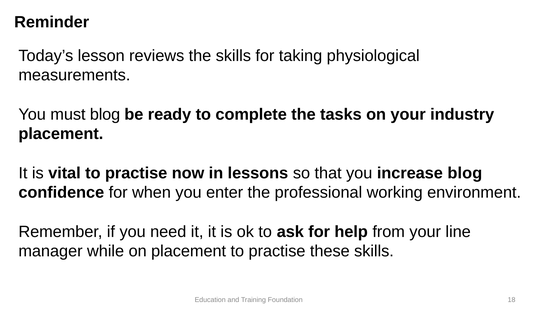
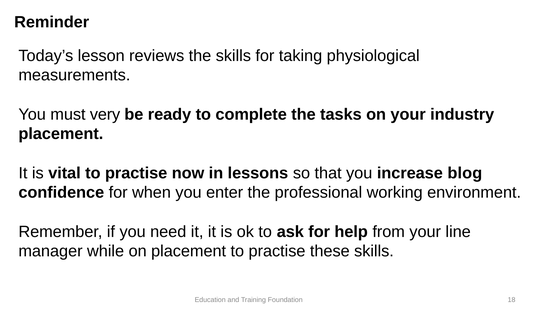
must blog: blog -> very (105, 114)
